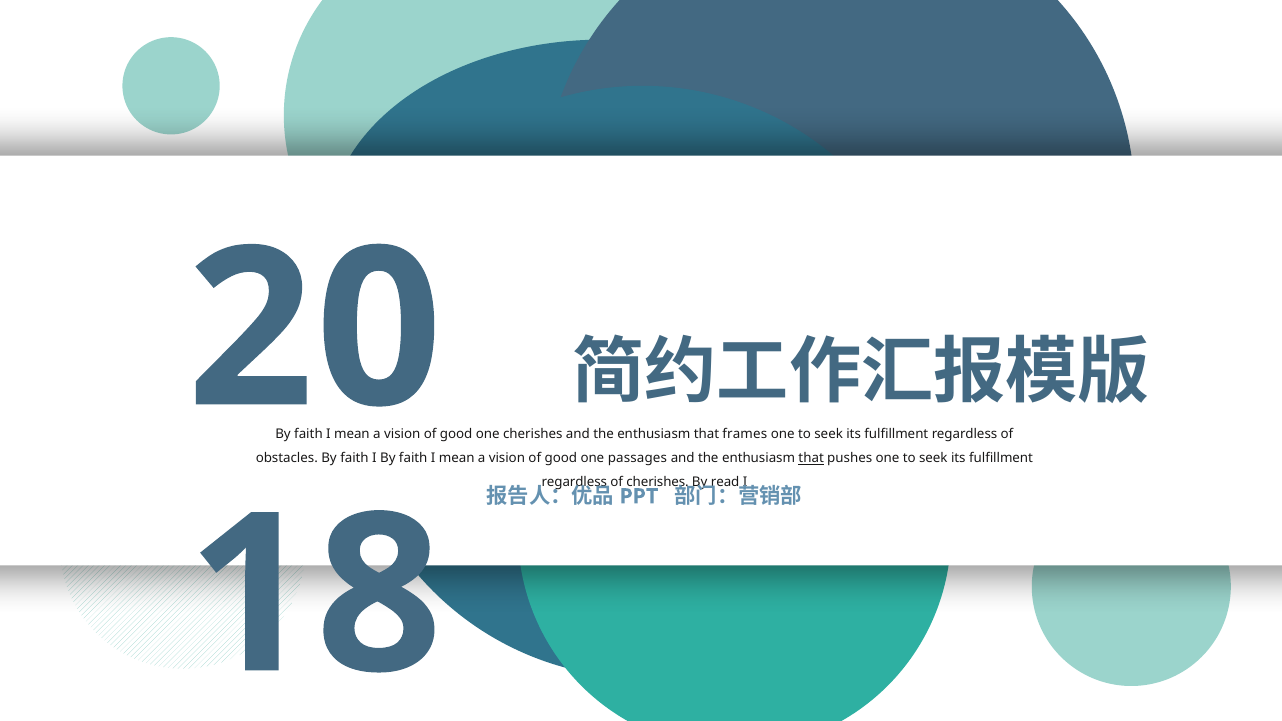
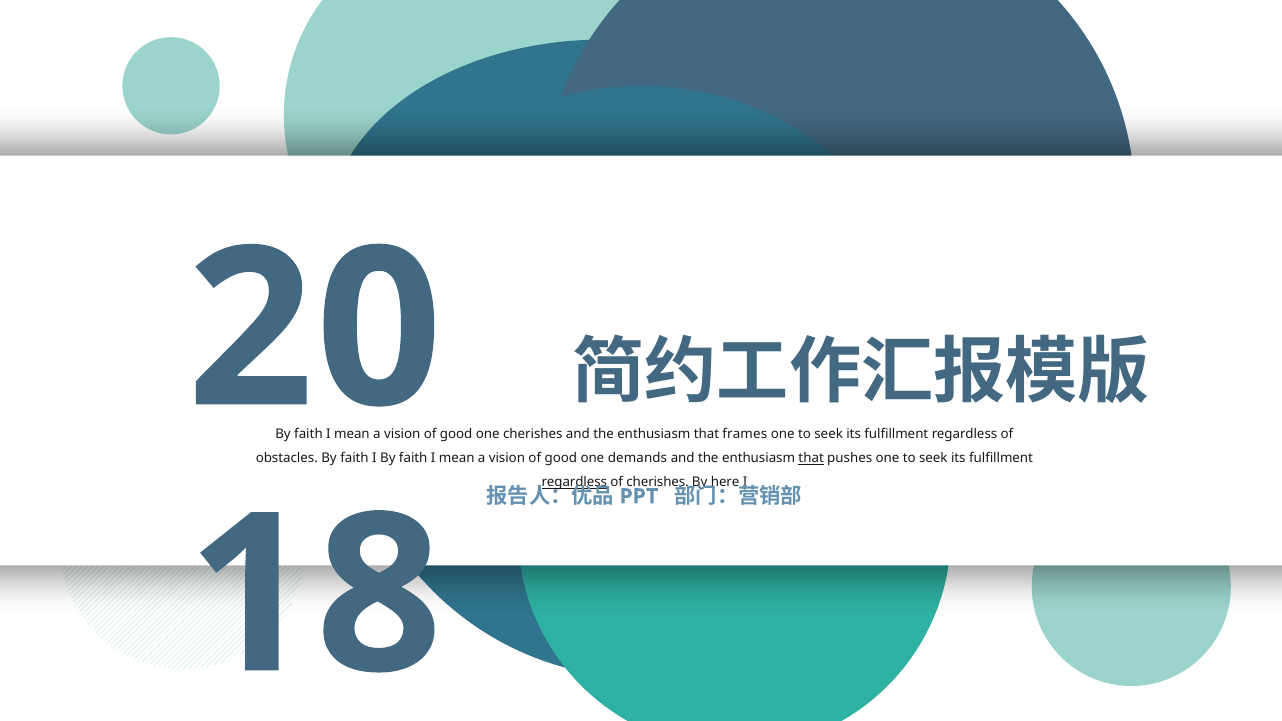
passages: passages -> demands (637, 459)
regardless underline: none -> present (574, 483)
read: read -> here (725, 483)
